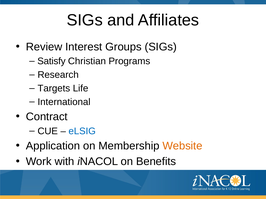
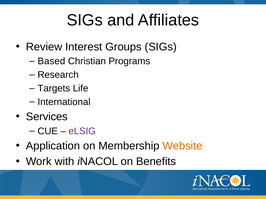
Satisfy: Satisfy -> Based (51, 61)
Contract: Contract -> Services (47, 117)
eLSIG colour: blue -> purple (82, 131)
